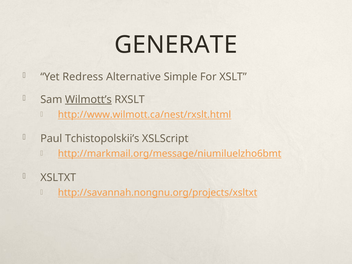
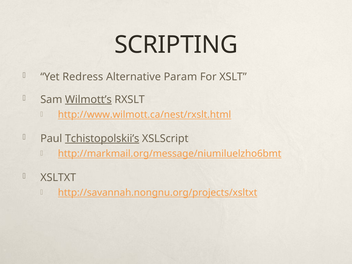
GENERATE: GENERATE -> SCRIPTING (176, 45)
Simple: Simple -> Param (180, 77)
Tchistopolskii’s underline: none -> present (102, 138)
